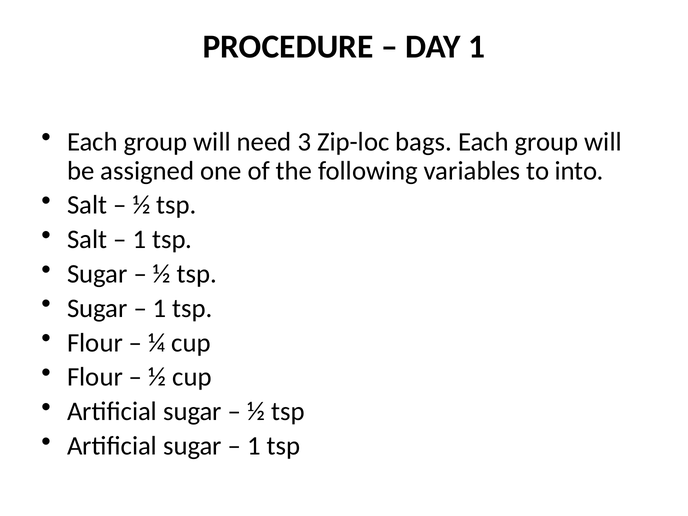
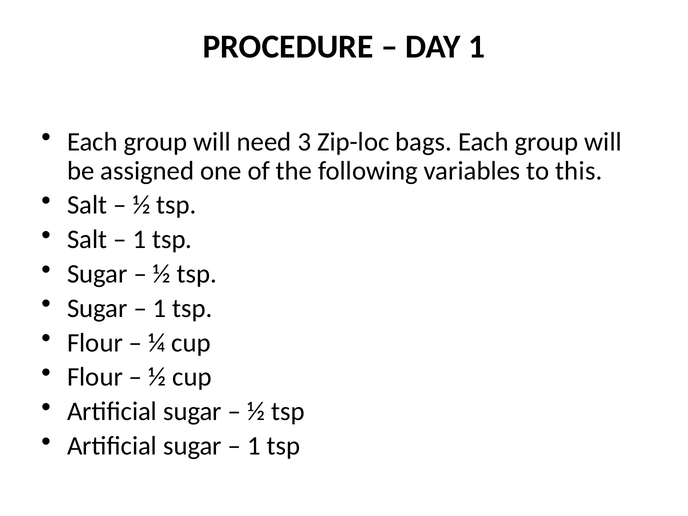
into: into -> this (579, 171)
